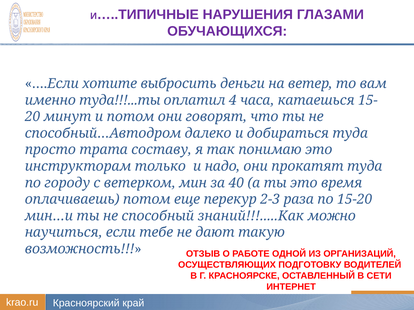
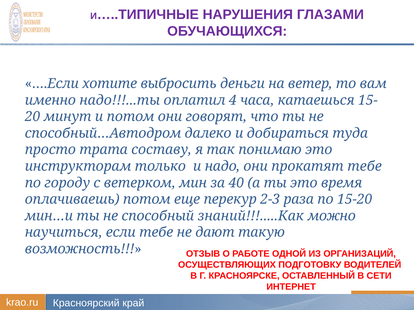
туда!!!...ты: туда!!!...ты -> надо!!!...ты (120, 100)
прокатят туда: туда -> тебе (365, 167)
